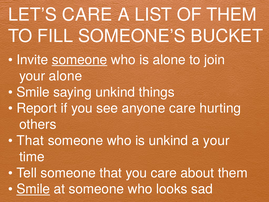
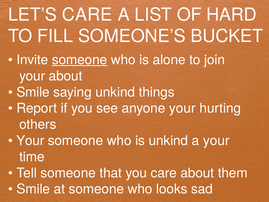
OF THEM: THEM -> HARD (232, 15)
your alone: alone -> about (66, 76)
anyone care: care -> your (182, 108)
That: That -> Your (30, 140)
Smile underline: present -> none (33, 189)
